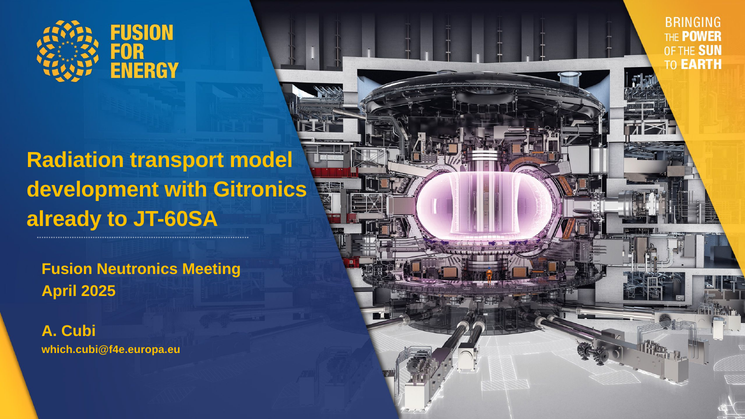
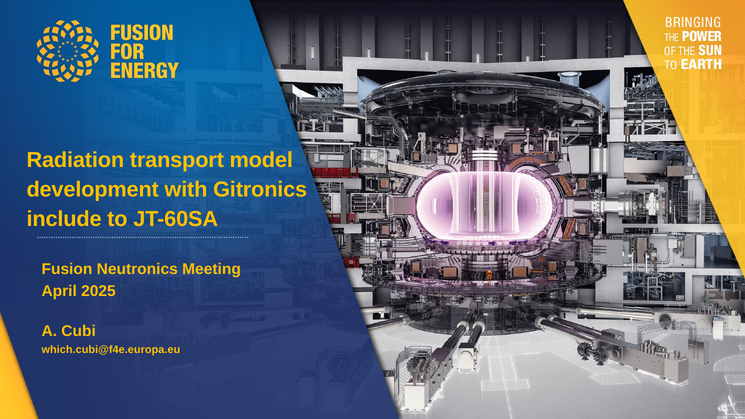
already: already -> include (64, 219)
